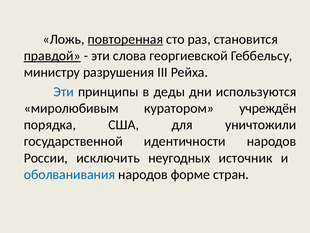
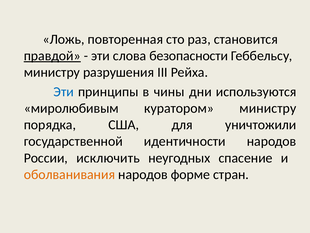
повторенная underline: present -> none (125, 39)
георгиевской: георгиевской -> безопасности (189, 56)
деды: деды -> чины (169, 92)
куратором учреждён: учреждён -> министру (268, 108)
источник: источник -> спасение (246, 158)
оболванивания colour: blue -> orange (69, 174)
